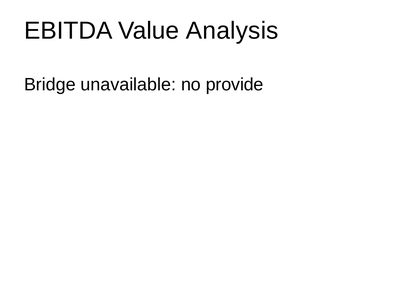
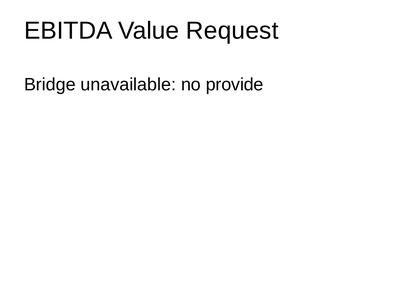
Analysis: Analysis -> Request (232, 31)
